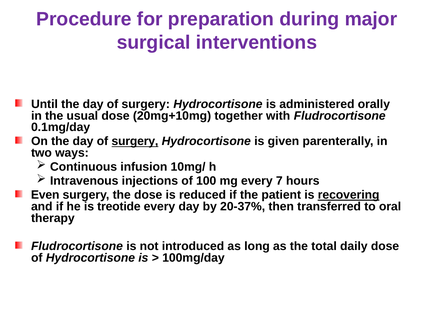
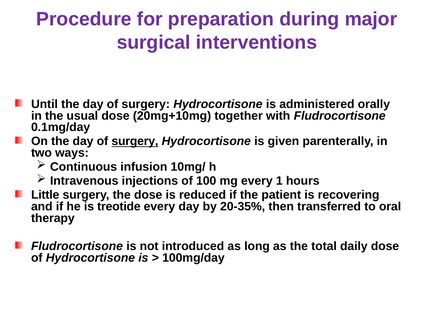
7: 7 -> 1 (279, 181)
Even: Even -> Little (45, 195)
recovering underline: present -> none (349, 195)
20-37%: 20-37% -> 20-35% (243, 206)
